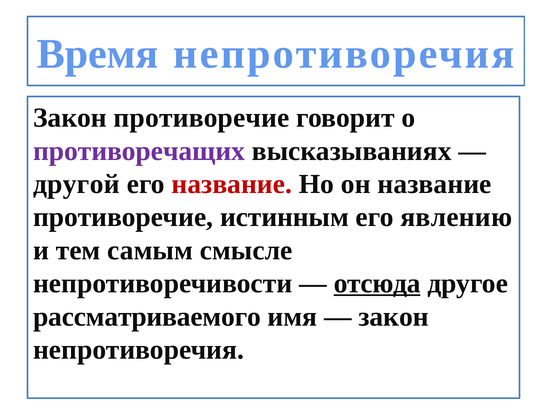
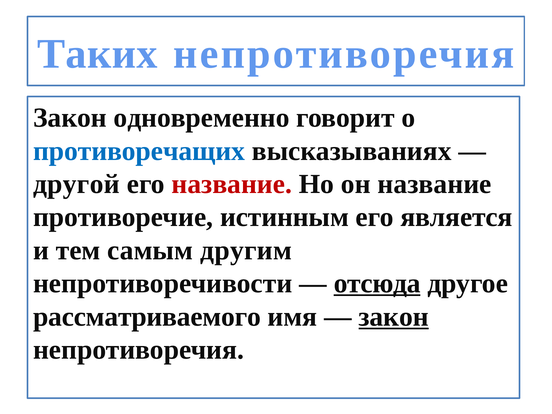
Время: Время -> Таких (97, 54)
Закон противоречие: противоречие -> одновременно (202, 118)
противоречащих colour: purple -> blue (139, 151)
явлению: явлению -> является (456, 217)
смысле: смысле -> другим (246, 250)
закон underline: none -> present (394, 317)
